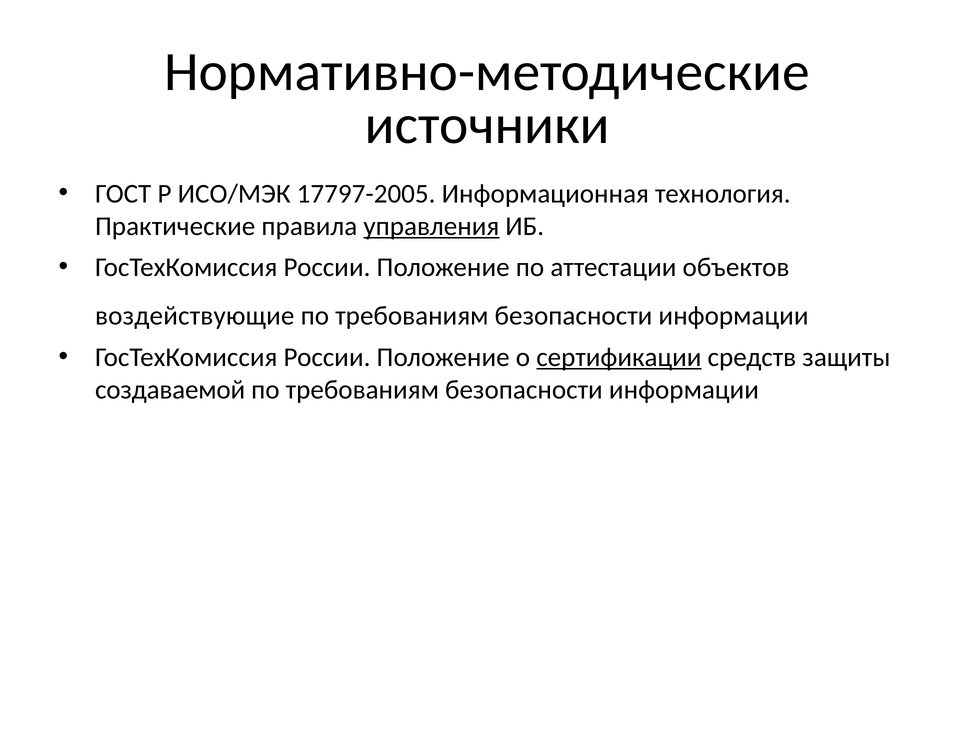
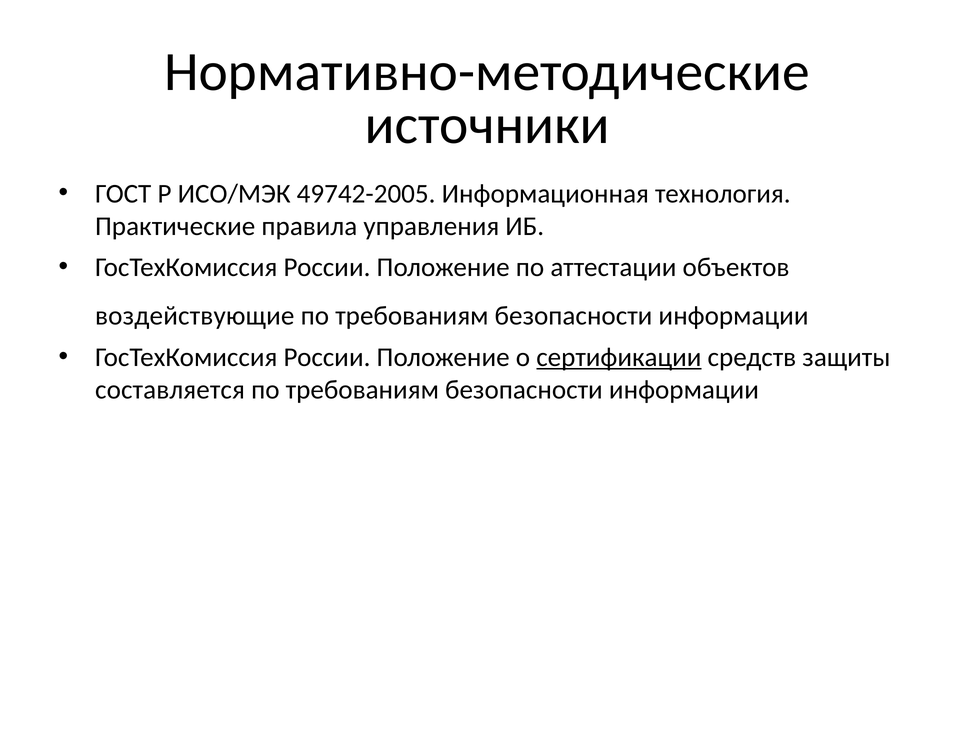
17797-2005: 17797-2005 -> 49742-2005 (366, 194)
управления underline: present -> none (431, 226)
создаваемой: создаваемой -> составляется (170, 390)
